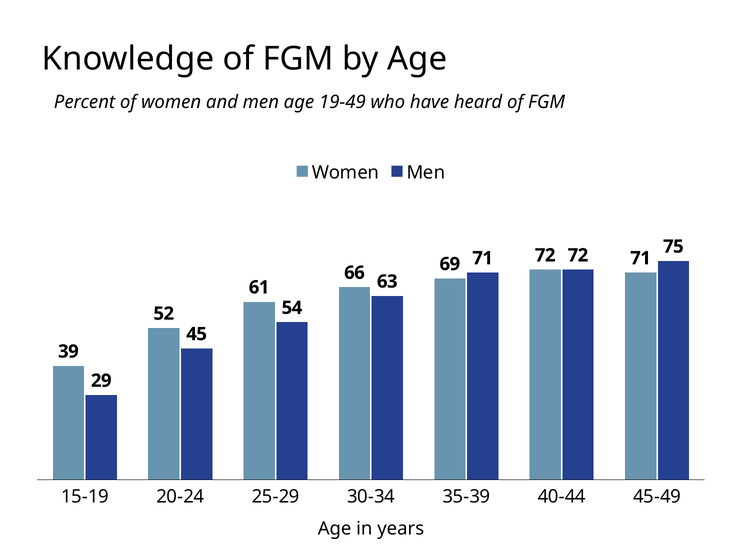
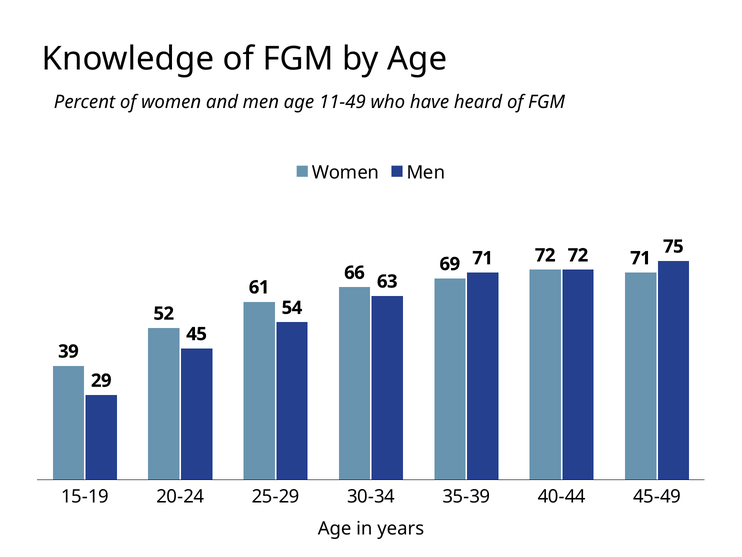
19-49: 19-49 -> 11-49 (342, 102)
